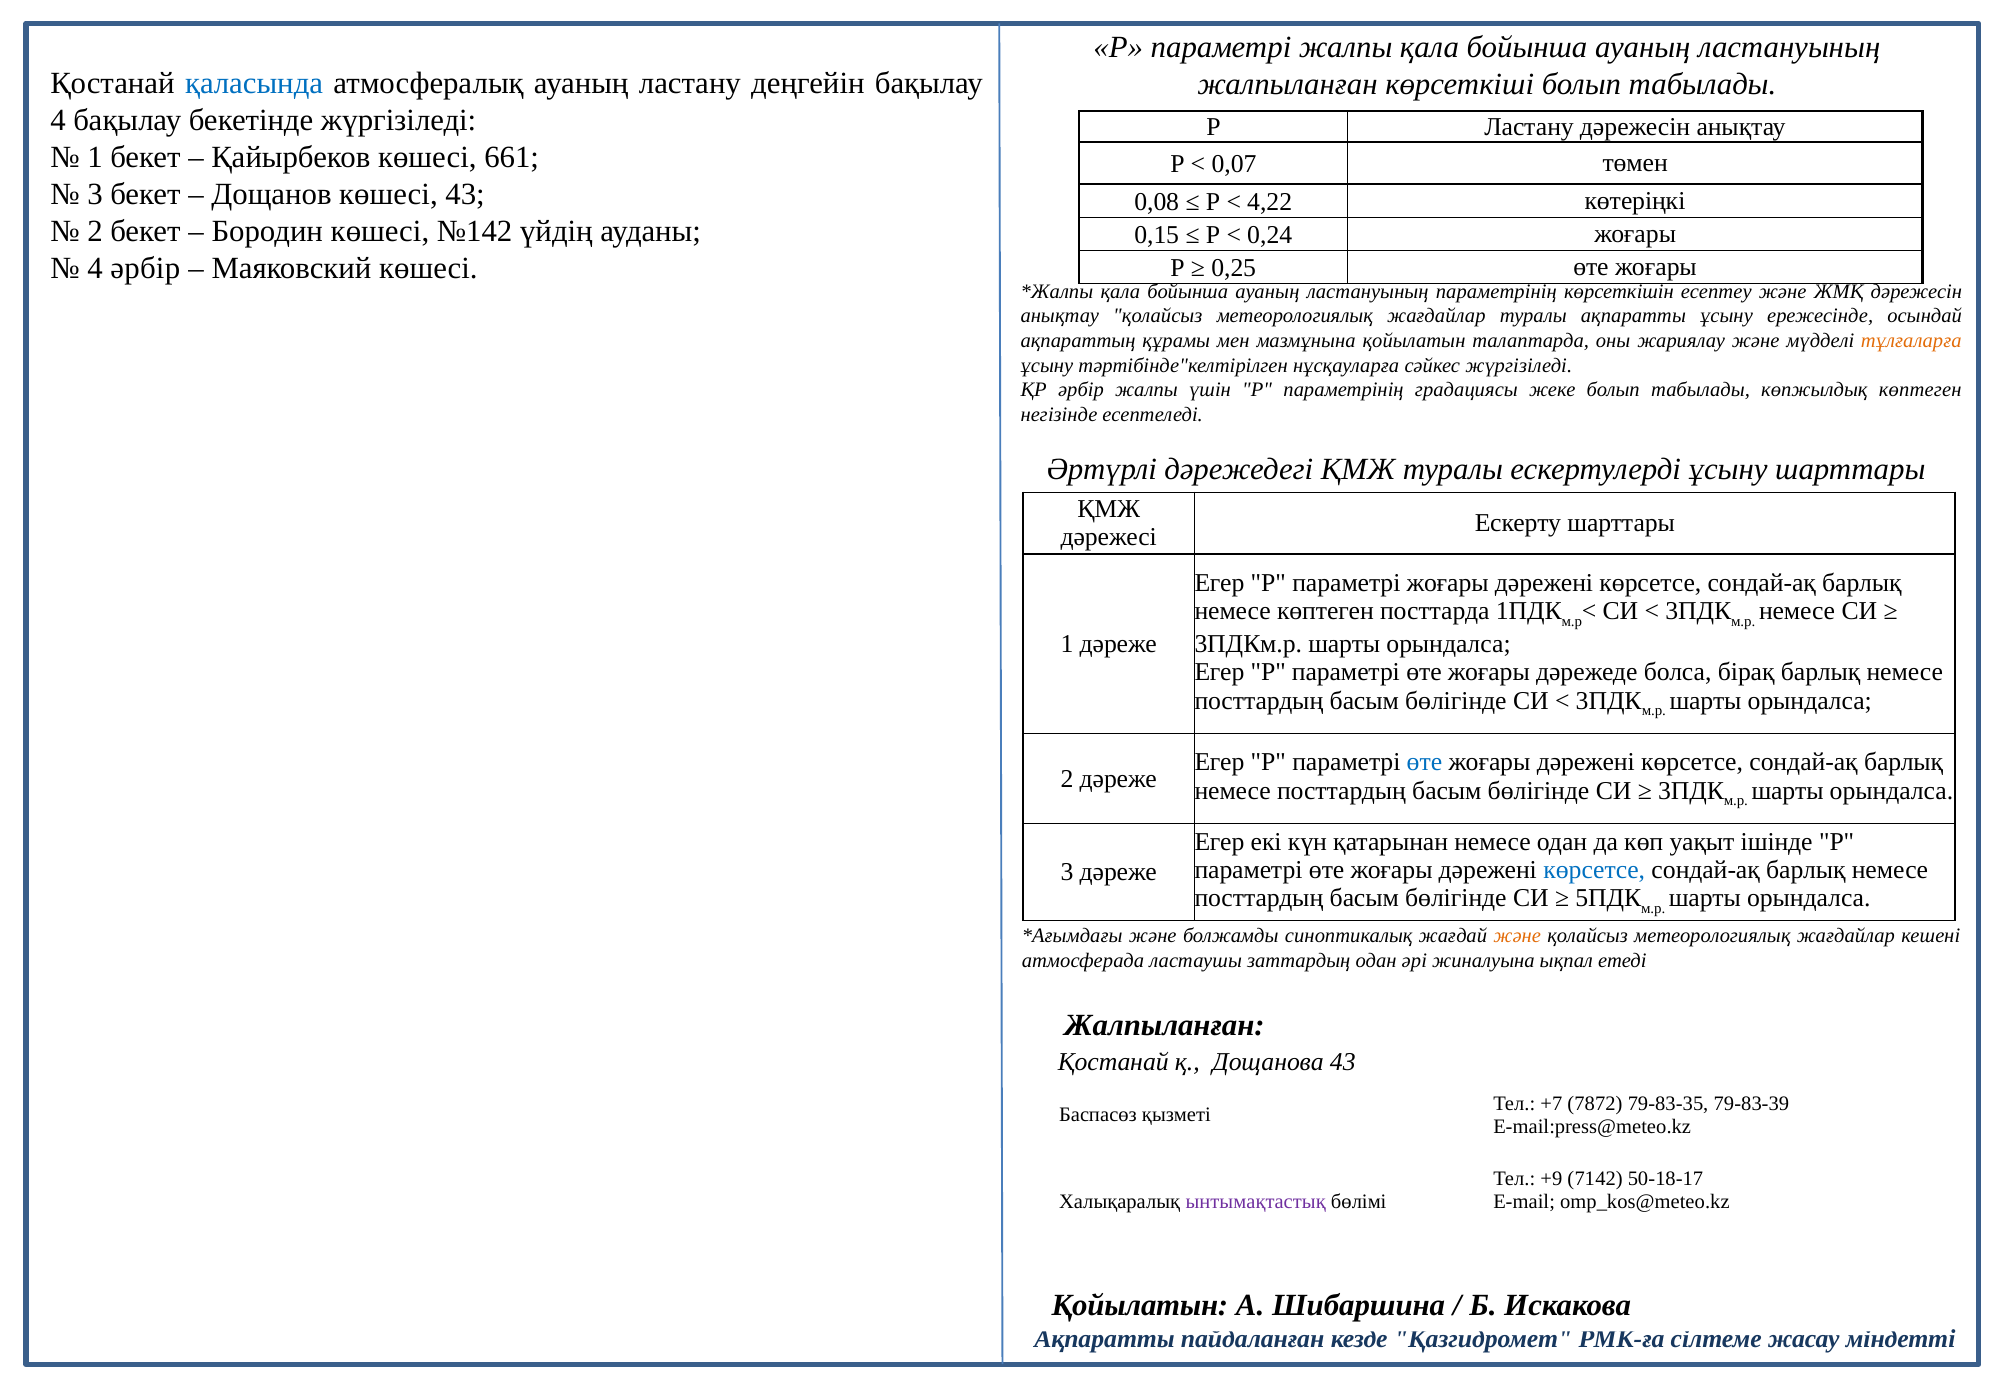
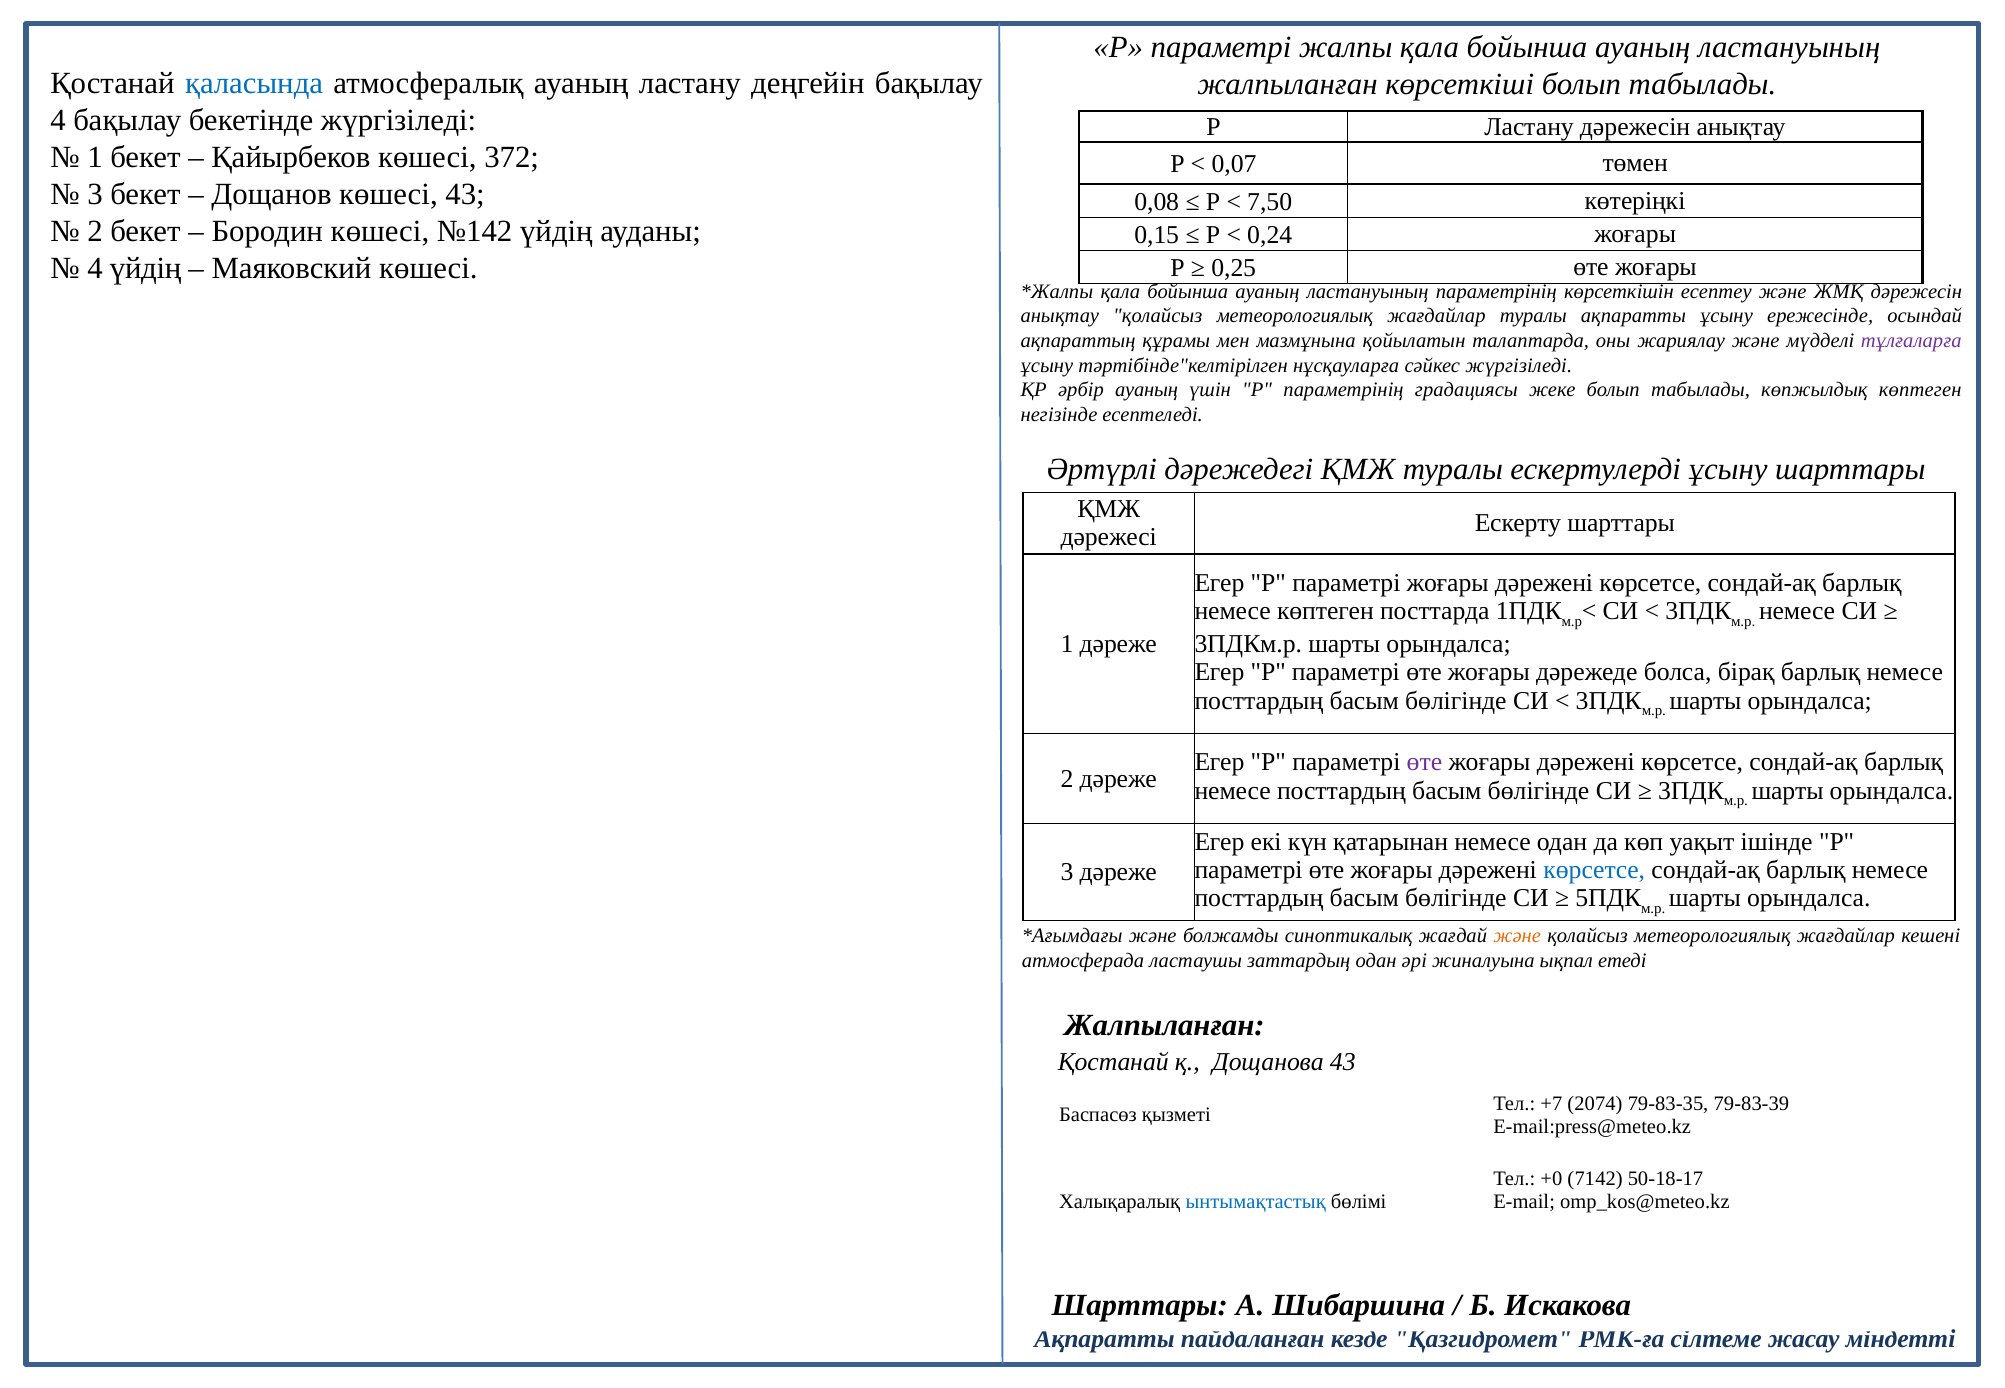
661: 661 -> 372 (512, 157)
4,22: 4,22 -> 7,50 (1270, 202)
4 әрбір: әрбір -> үйдің (146, 268)
тұлғаларға colour: orange -> purple (1911, 341)
әрбір жалпы: жалпы -> ауаның (1147, 390)
өте colour: blue -> purple (1424, 762)
7872: 7872 -> 2074 (1595, 1104)
+9: +9 -> +0 (1551, 1178)
ынтымақтастық colour: purple -> blue (1256, 1201)
Қойылатын: Қойылатын -> Шарттары (1140, 1305)
